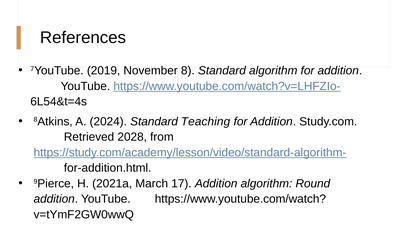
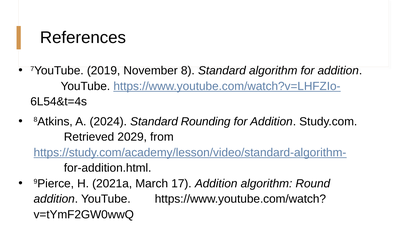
Teaching: Teaching -> Rounding (206, 122)
2028: 2028 -> 2029 (132, 137)
